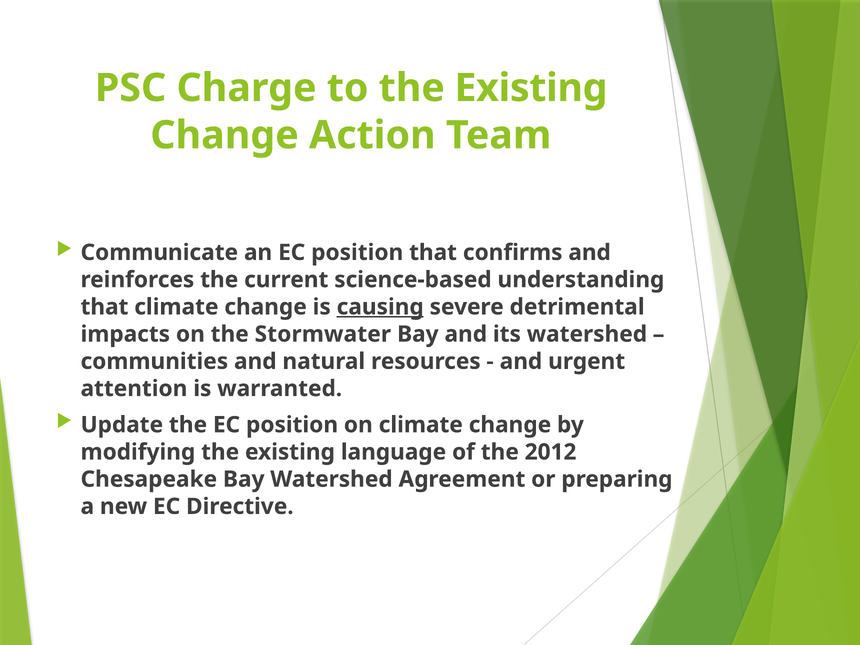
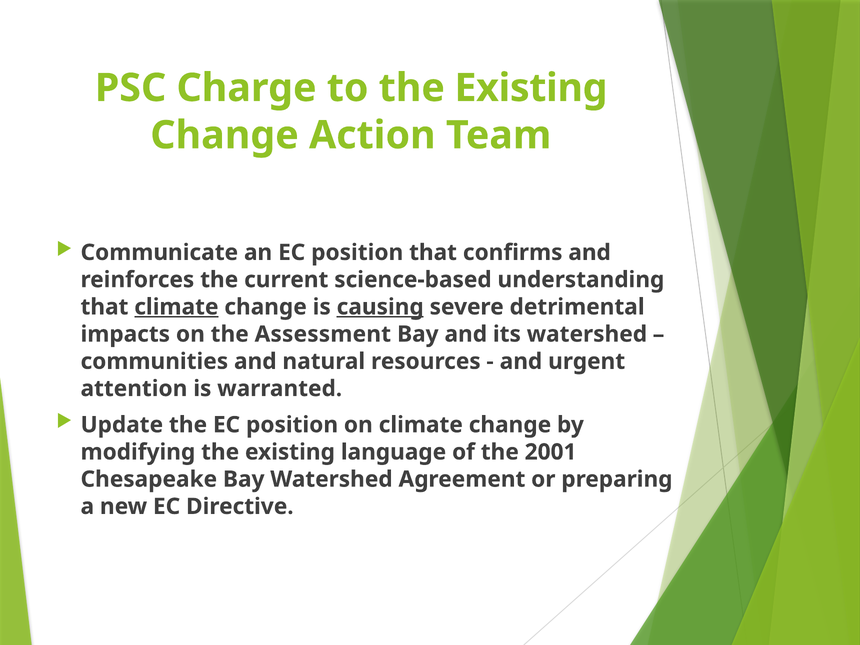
climate underline: none -> present (176, 307)
Stormwater: Stormwater -> Assessment (323, 334)
2012: 2012 -> 2001 (551, 452)
